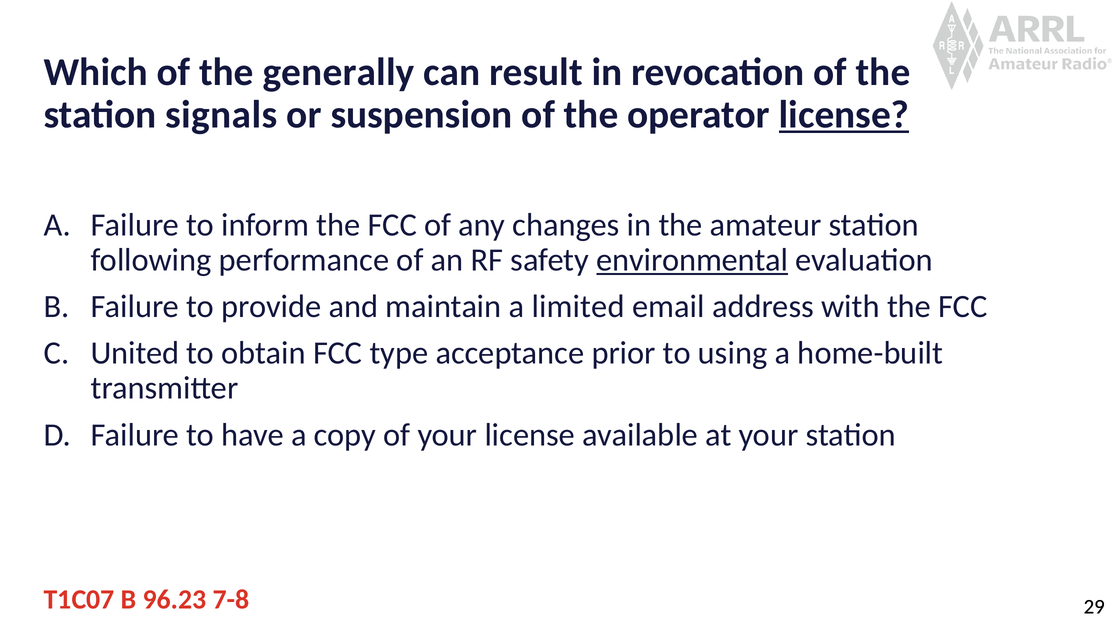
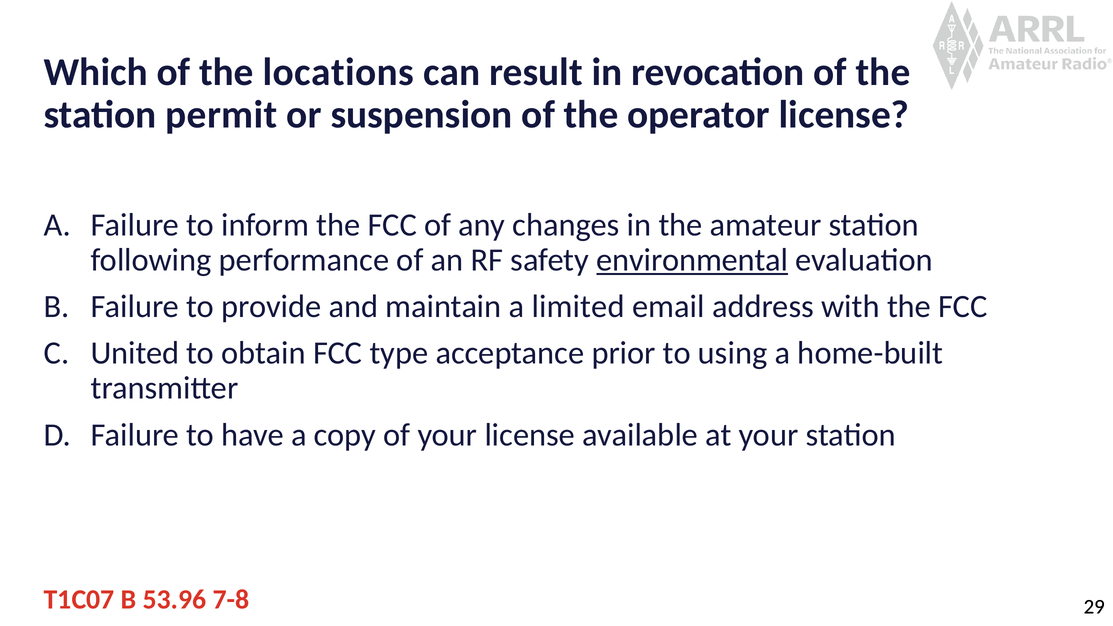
generally: generally -> locations (338, 72)
signals: signals -> permit (221, 115)
license underline: present -> none (844, 115)
96.23: 96.23 -> 53.96 (175, 599)
